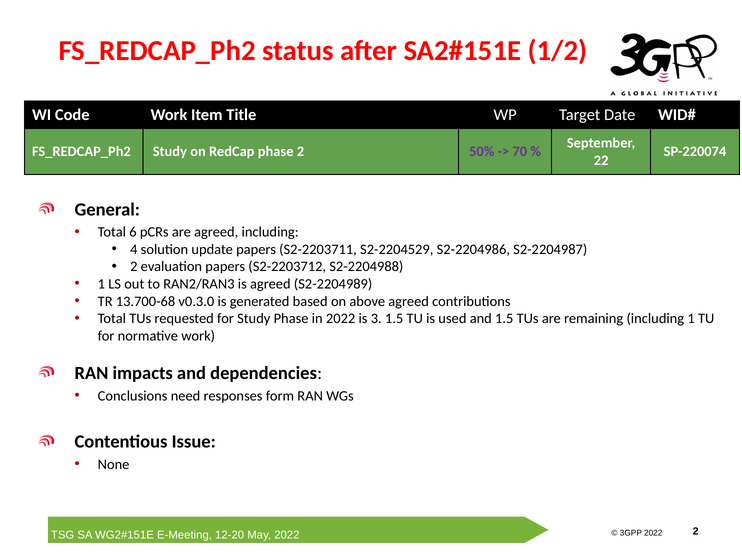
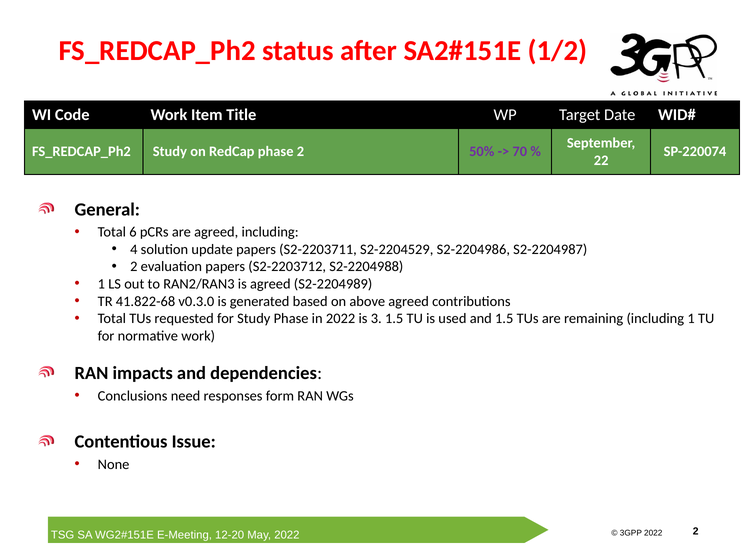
13.700-68: 13.700-68 -> 41.822-68 (146, 302)
